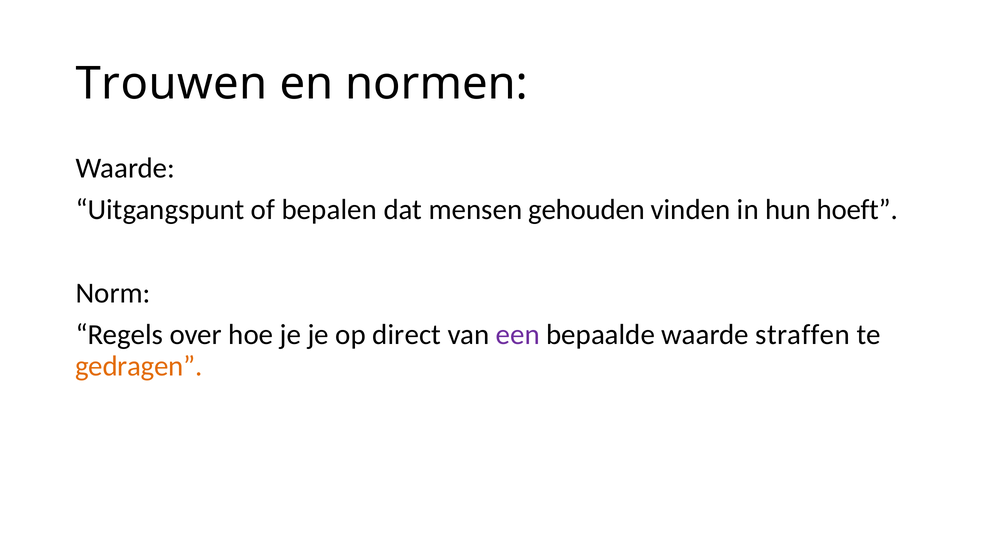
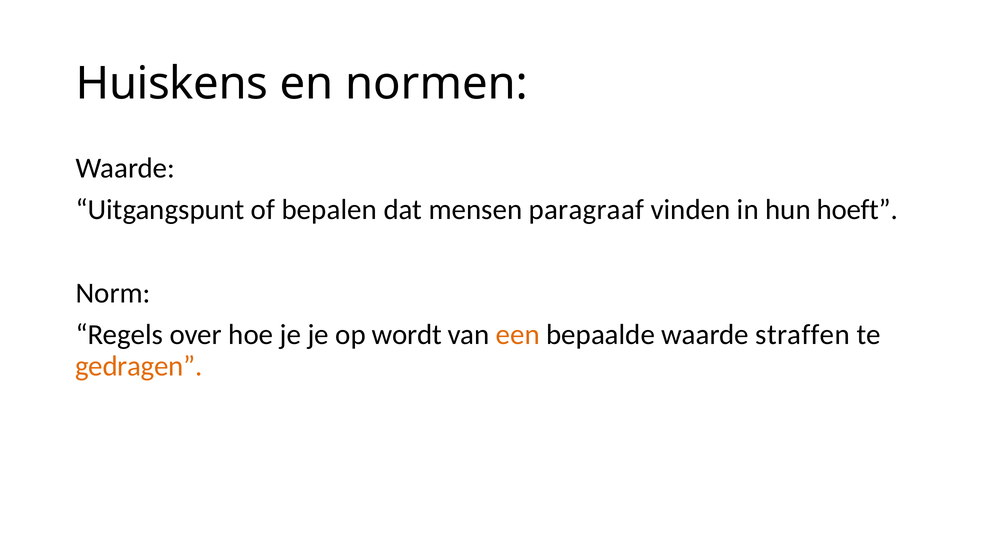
Trouwen: Trouwen -> Huiskens (172, 83)
gehouden: gehouden -> paragraaf (586, 210)
direct: direct -> wordt (407, 334)
een colour: purple -> orange (518, 334)
